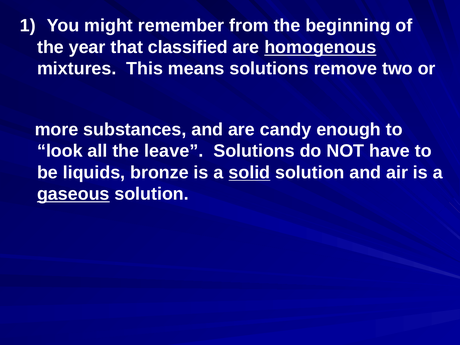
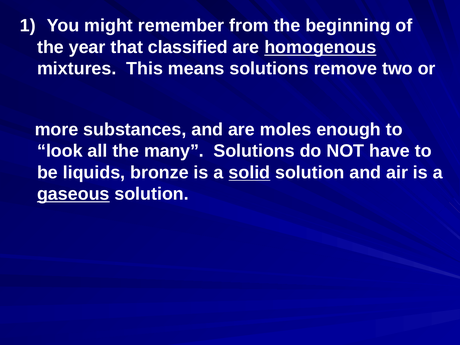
candy: candy -> moles (286, 130)
leave: leave -> many (174, 151)
